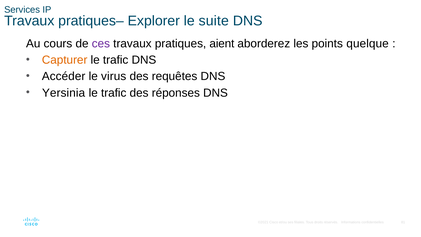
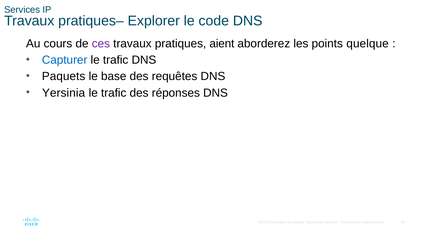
suite: suite -> code (214, 21)
Capturer colour: orange -> blue (65, 60)
Accéder: Accéder -> Paquets (64, 76)
virus: virus -> base (114, 76)
